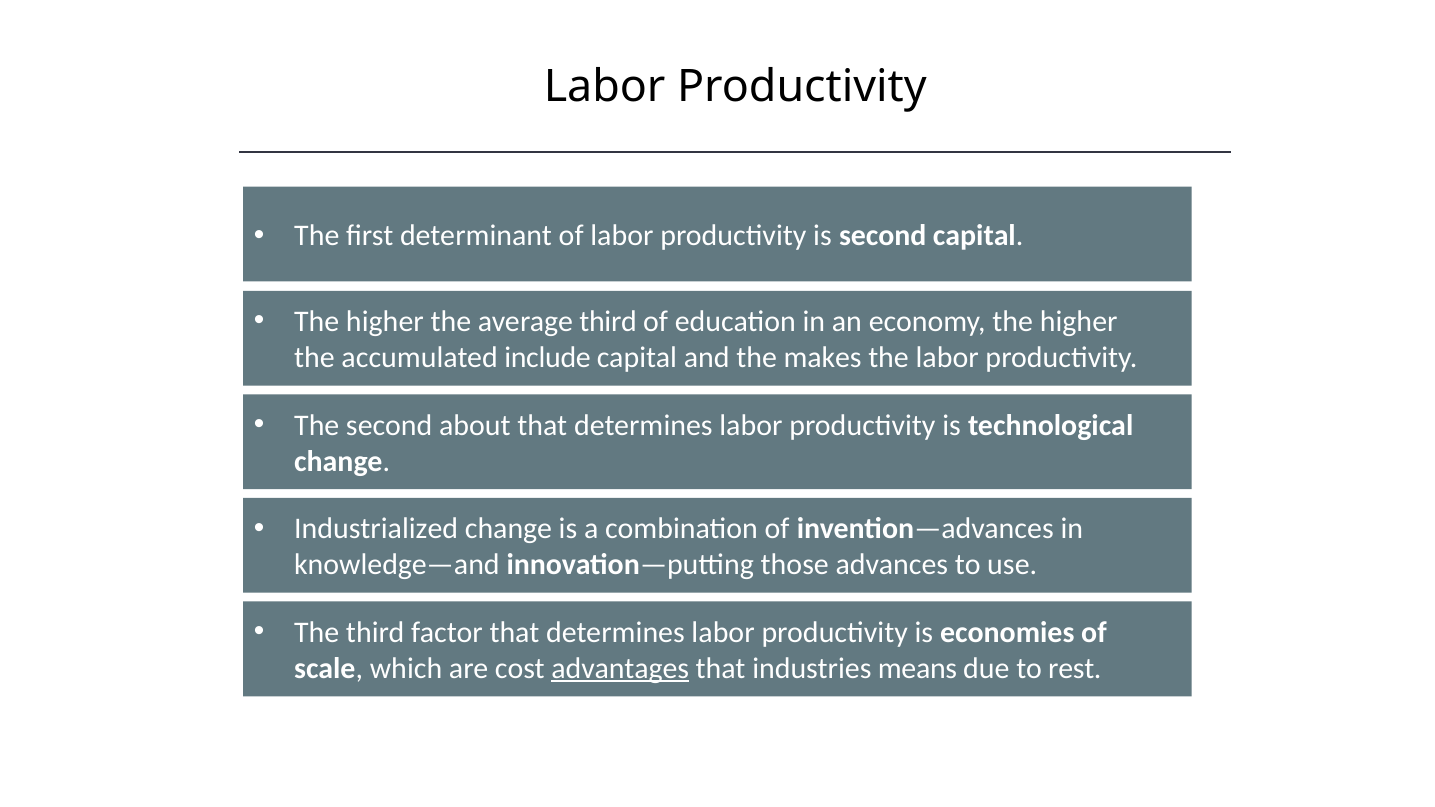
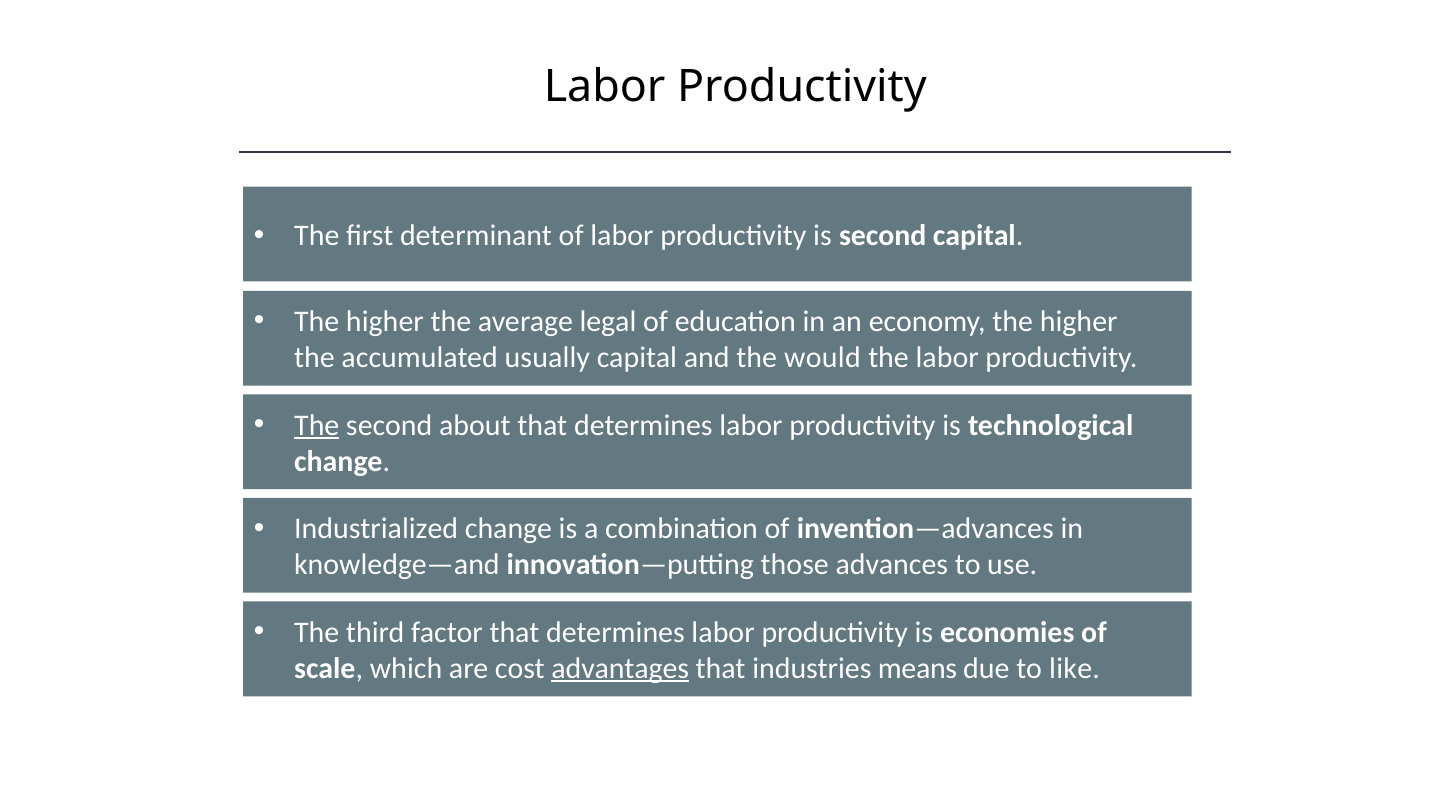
average third: third -> legal (608, 322)
include: include -> usually (547, 358)
makes: makes -> would (822, 358)
The underline: none -> present (317, 426)
rest: rest -> like (1075, 669)
